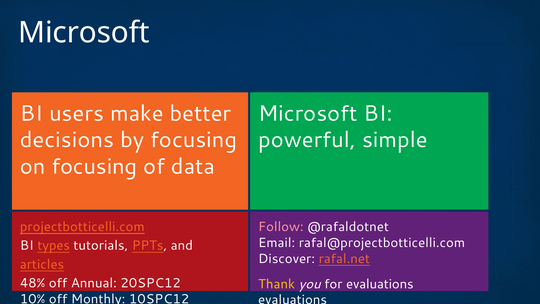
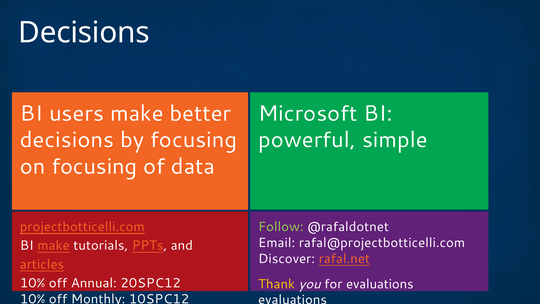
Microsoft: Microsoft -> Decisions (84, 33)
Follow colour: pink -> light green (281, 227)
BI types: types -> make (54, 245)
48%: 48% -> 10% (33, 283)
